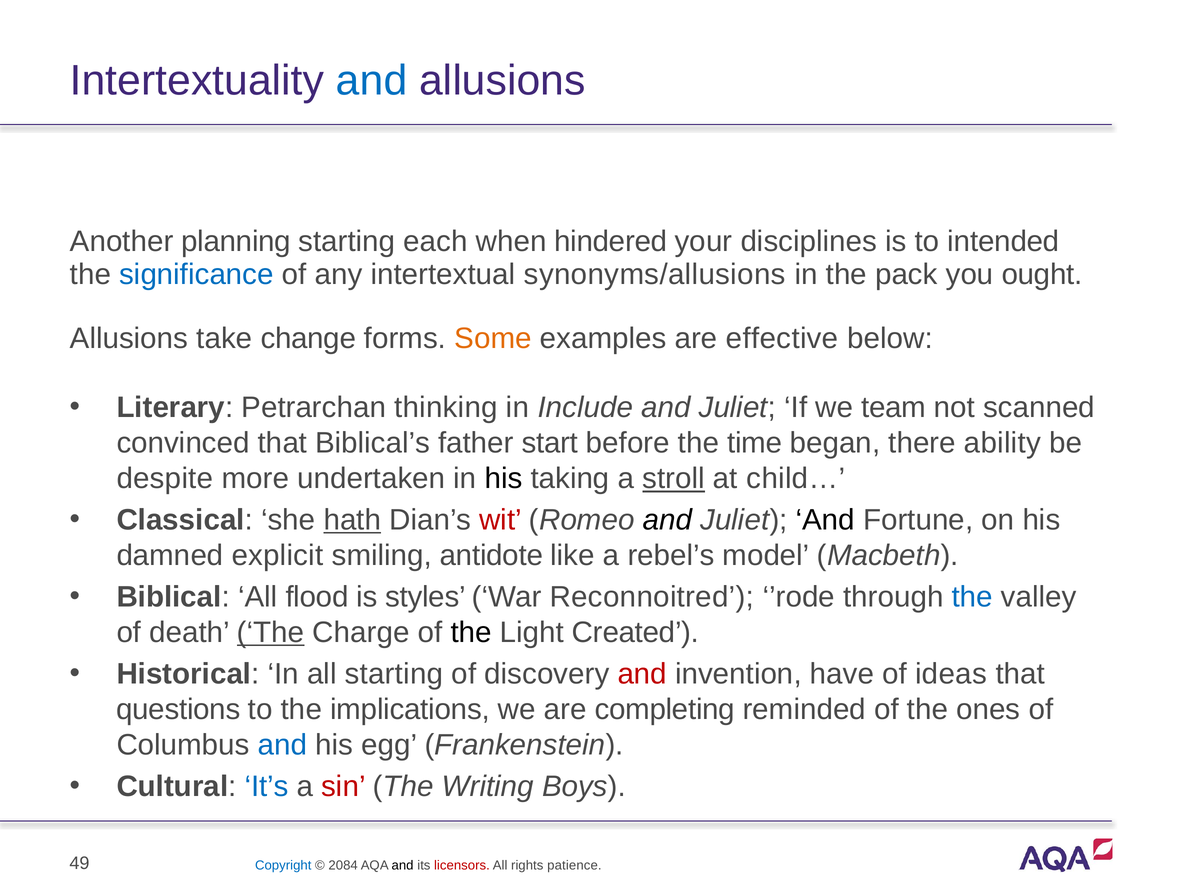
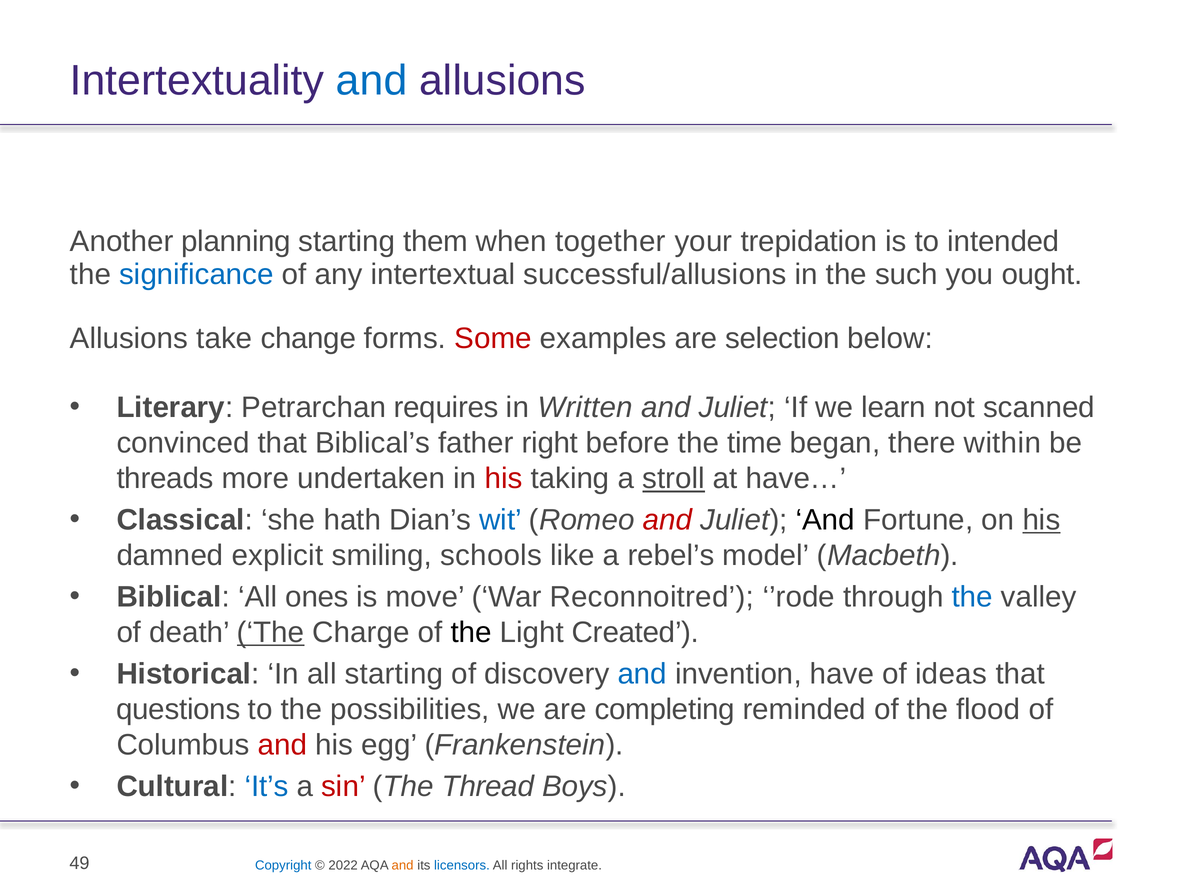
each: each -> them (436, 241)
hindered: hindered -> together (610, 241)
disciplines: disciplines -> trepidation (809, 241)
synonyms/allusions: synonyms/allusions -> successful/allusions (655, 274)
pack: pack -> such (906, 274)
Some colour: orange -> red (493, 339)
effective: effective -> selection (782, 339)
thinking: thinking -> requires (446, 408)
Include: Include -> Written (585, 408)
team: team -> learn (894, 408)
start: start -> right (550, 443)
ability: ability -> within (1002, 443)
despite: despite -> threads (165, 479)
his colour: black -> red (503, 479)
child…: child… -> have… (796, 479)
hath underline: present -> none (352, 520)
wit colour: red -> blue (500, 520)
and colour: black -> red (667, 520)
his underline: none -> present (1041, 520)
antidote: antidote -> schools (491, 556)
flood: flood -> ones (317, 597)
styles: styles -> move (425, 597)
and colour: red -> blue (642, 674)
implications: implications -> possibilities (410, 710)
ones: ones -> flood (988, 710)
and colour: blue -> red (282, 745)
Writing: Writing -> Thread (488, 786)
2084: 2084 -> 2022 (343, 866)
and colour: black -> orange (403, 866)
licensors colour: red -> blue (462, 866)
patience: patience -> integrate (574, 866)
